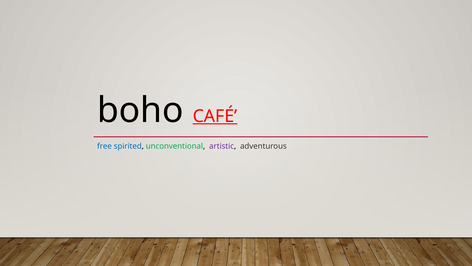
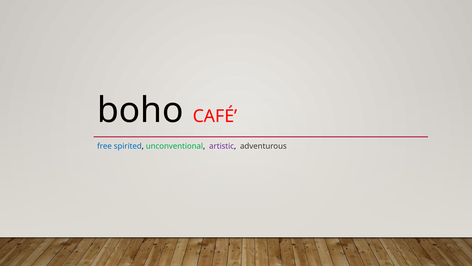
CAFÉ underline: present -> none (215, 116)
